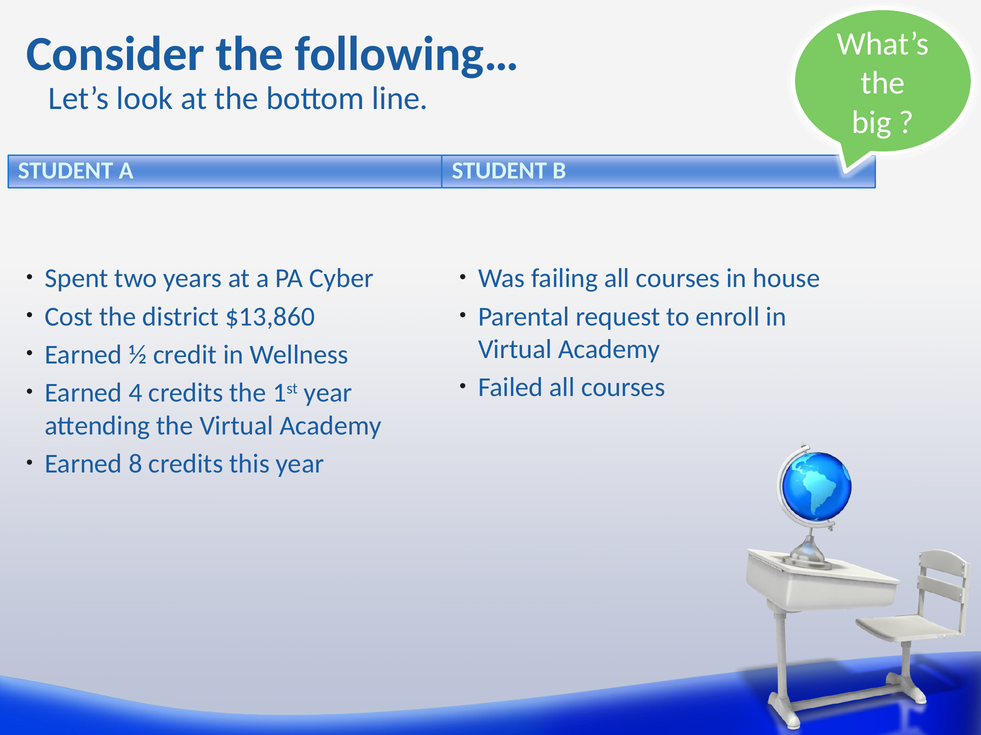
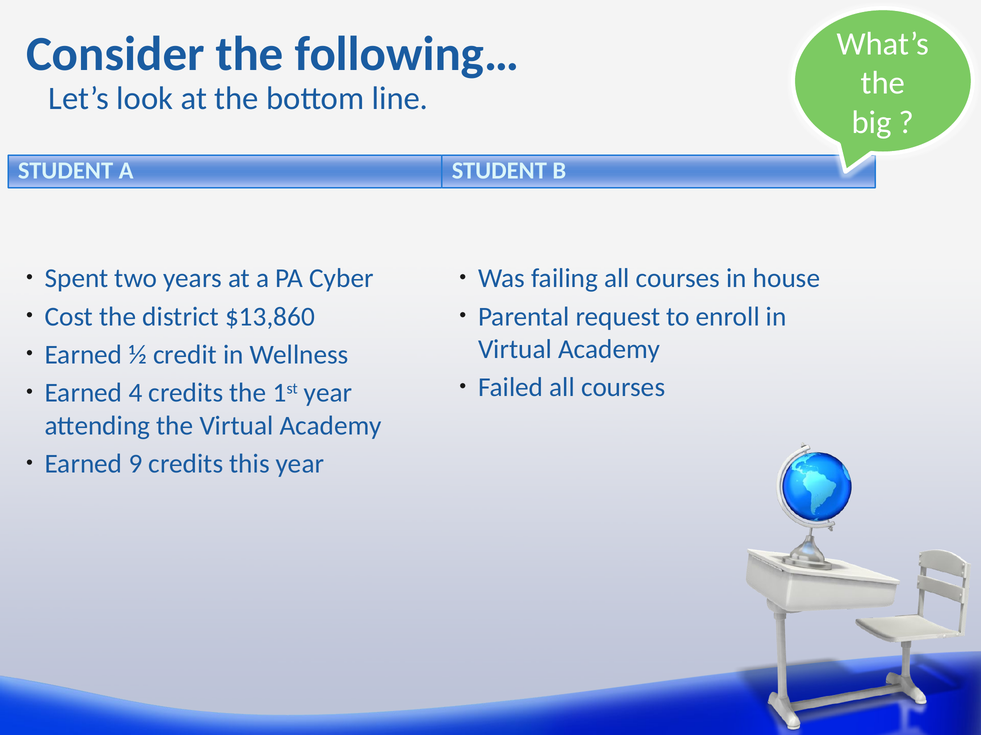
8: 8 -> 9 (135, 464)
